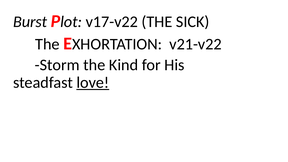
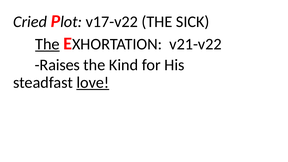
Burst: Burst -> Cried (30, 22)
The underline: none -> present (47, 44)
Storm: Storm -> Raises (57, 65)
